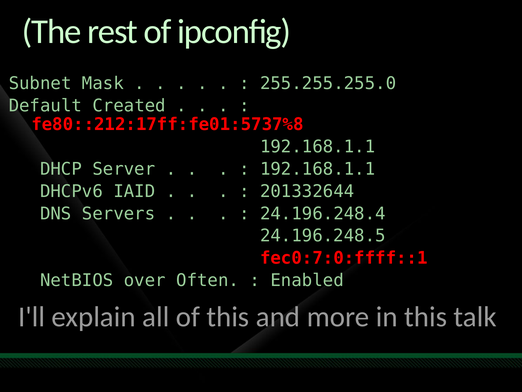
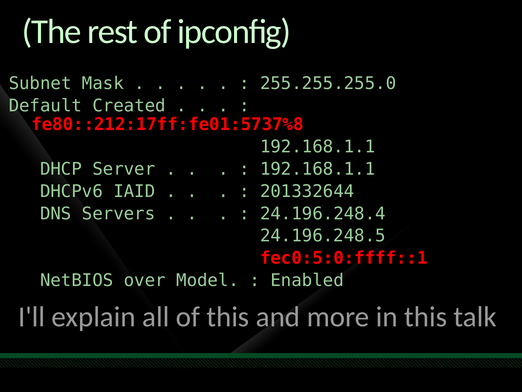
fec0:7:0:ffff::1: fec0:7:0:ffff::1 -> fec0:5:0:ffff::1 (344, 258)
Often: Often -> Model (208, 280)
